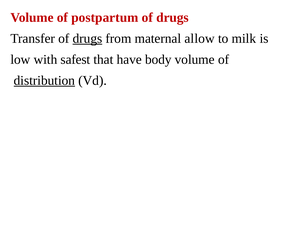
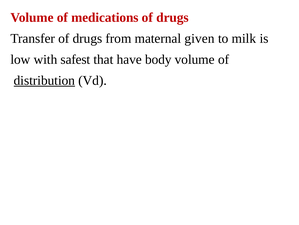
postpartum: postpartum -> medications (105, 17)
drugs underline: present -> none (87, 38)
allow: allow -> given (200, 38)
